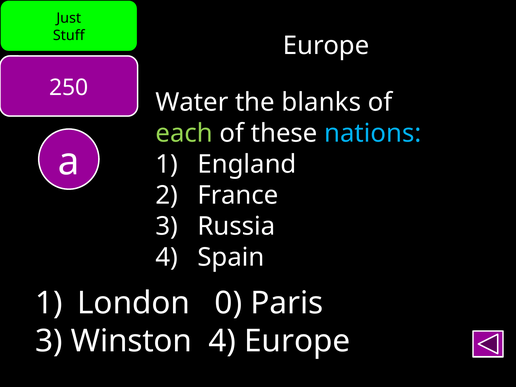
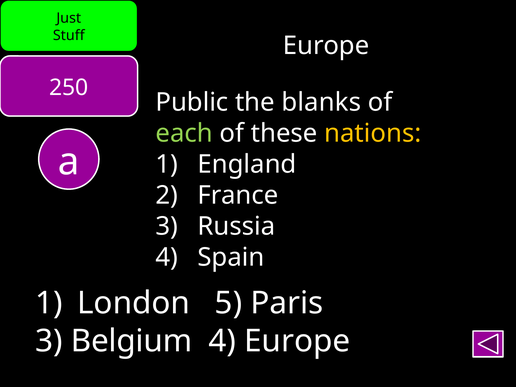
Water: Water -> Public (192, 102)
nations colour: light blue -> yellow (373, 133)
0: 0 -> 5 (228, 303)
Winston: Winston -> Belgium (132, 341)
